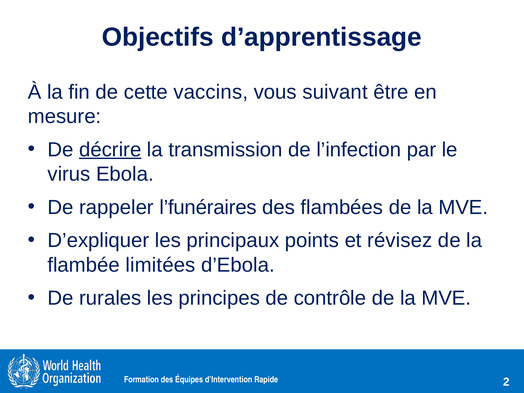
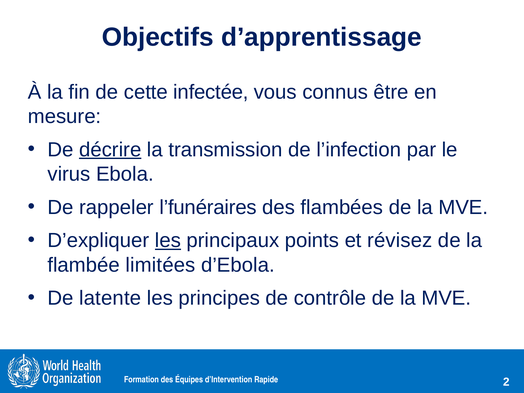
vaccins: vaccins -> infectée (211, 92)
suivant: suivant -> connus (335, 92)
les underline: none -> present (168, 240)
rurales: rurales -> latente (110, 298)
